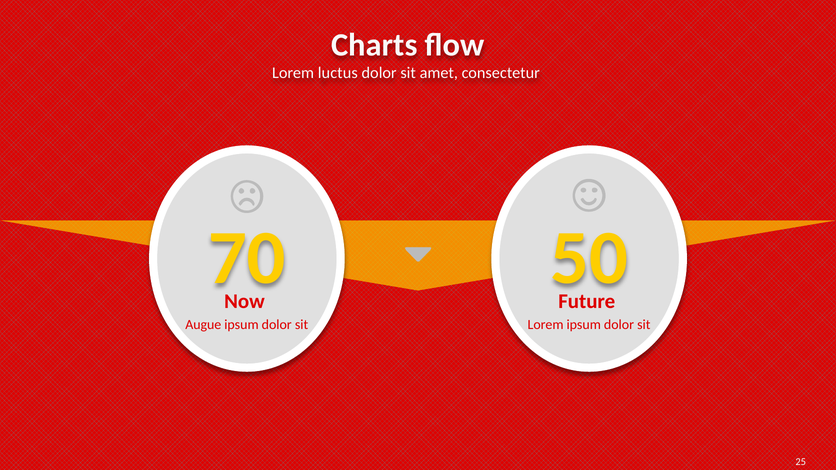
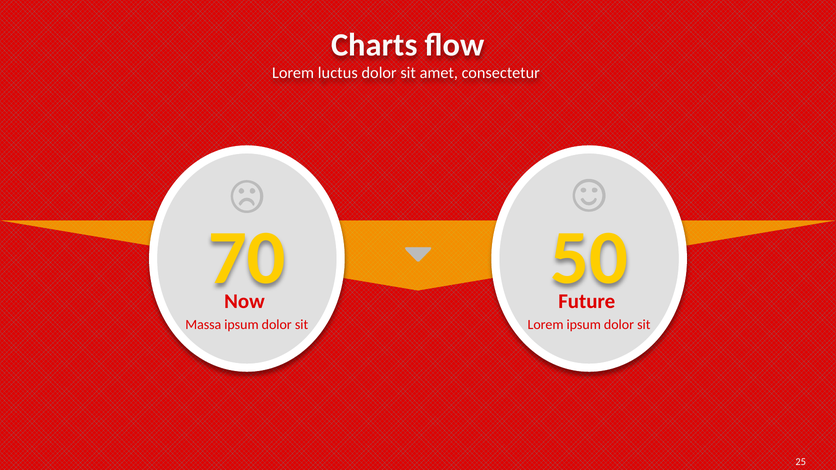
Augue: Augue -> Massa (203, 325)
